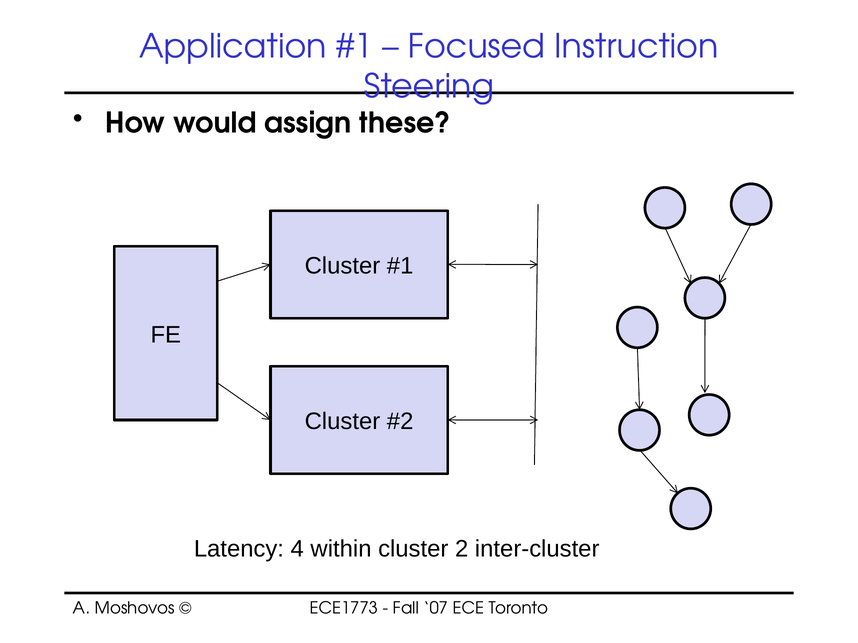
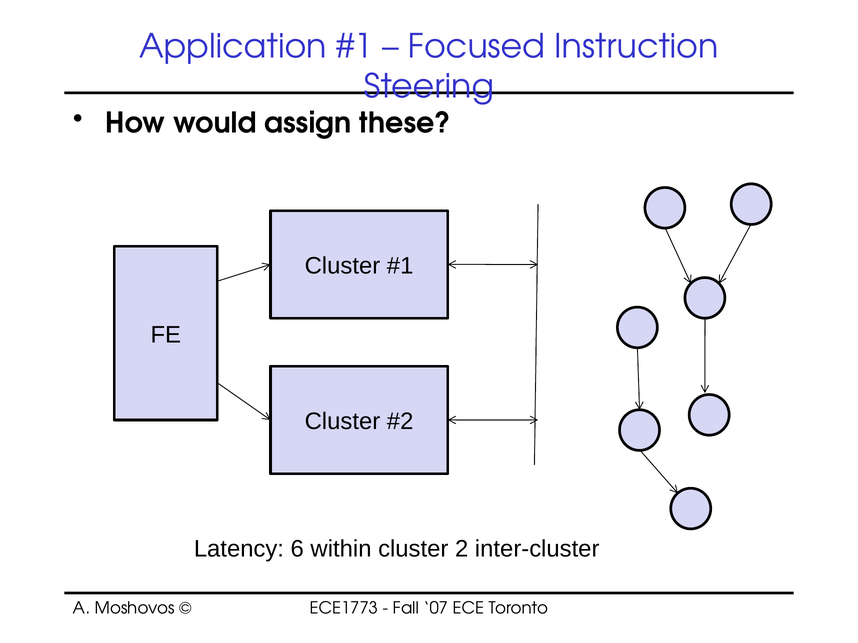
4: 4 -> 6 (297, 550)
